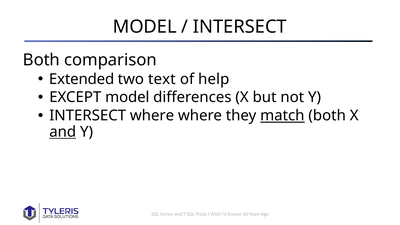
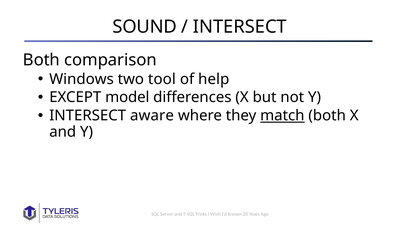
MODEL: MODEL -> SOUND (145, 27)
Extended: Extended -> Windows (82, 79)
text: text -> tool (162, 79)
INTERSECT where: where -> aware (152, 116)
and underline: present -> none (63, 132)
